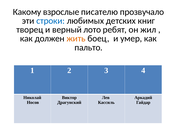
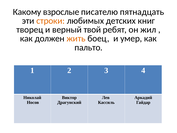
прозвучало: прозвучало -> пятнадцать (142, 12)
строки colour: blue -> orange (51, 21)
лото: лото -> твой (92, 30)
